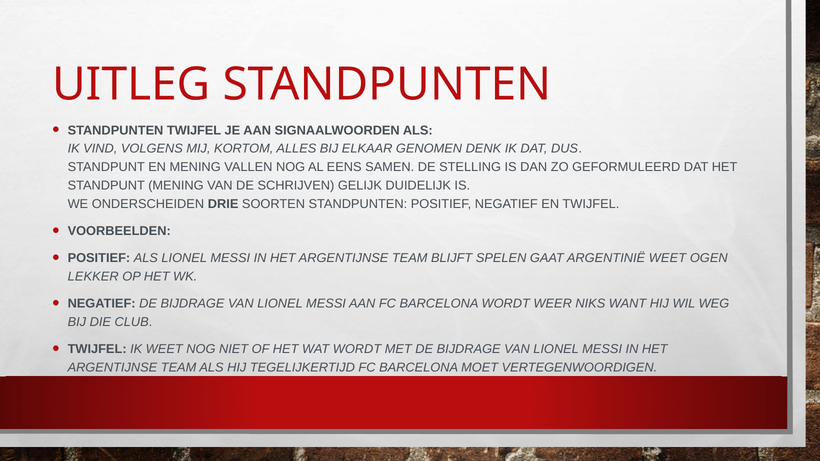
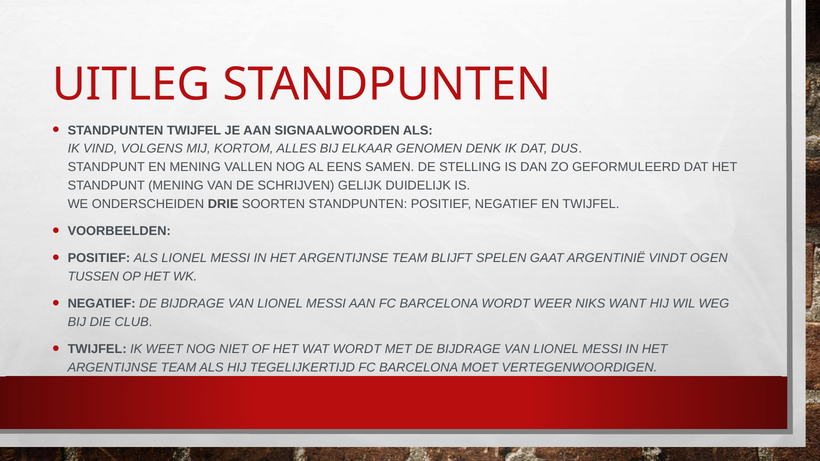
ARGENTINIË WEET: WEET -> VINDT (668, 258)
LEKKER: LEKKER -> TUSSEN (93, 277)
